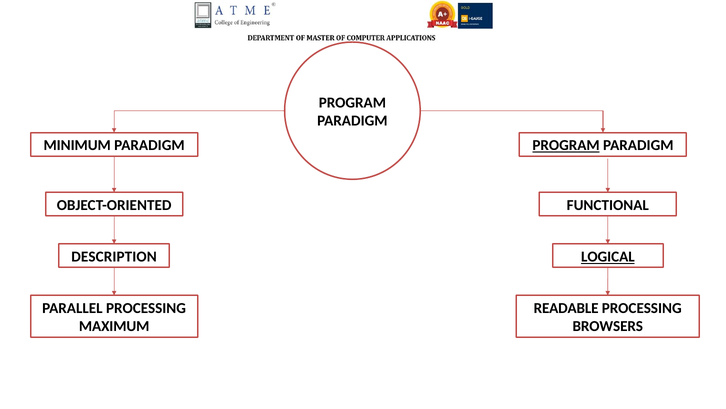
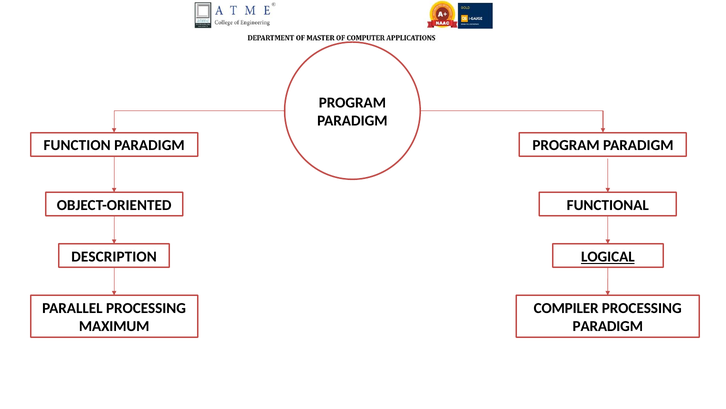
MINIMUM: MINIMUM -> FUNCTION (77, 145)
PROGRAM underline: present -> none (566, 145)
READABLE: READABLE -> COMPILER (566, 308)
BROWSERS: BROWSERS -> PARADIGM (608, 326)
